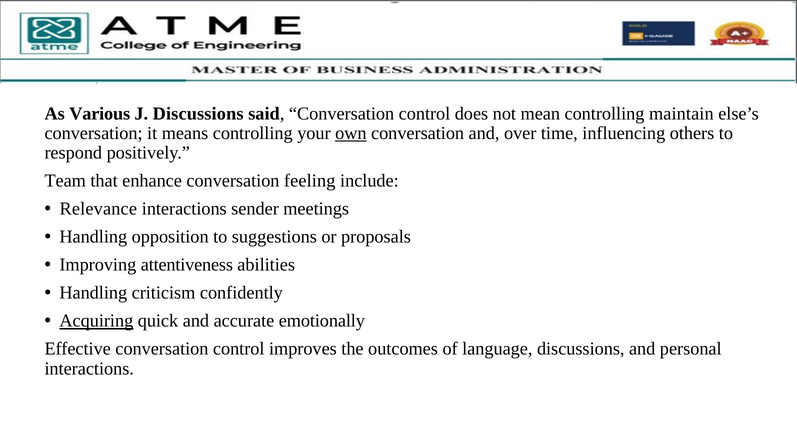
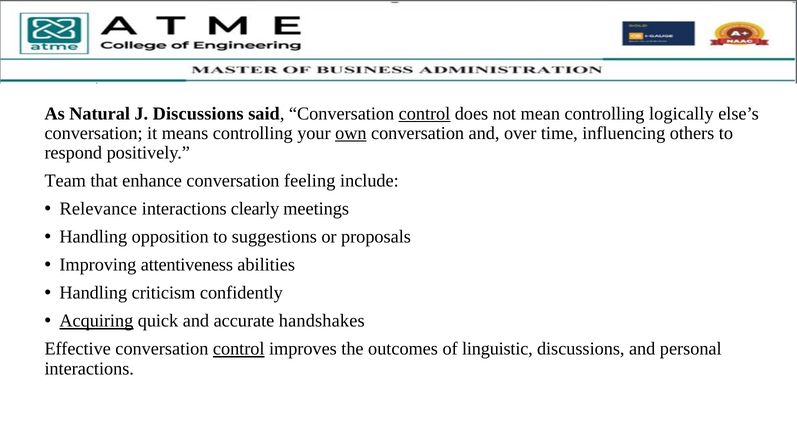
Various: Various -> Natural (100, 114)
control underline: none -> present (425, 114)
maintain: maintain -> logically (681, 114)
sender: sender -> clearly (255, 209)
emotionally: emotionally -> handshakes (322, 321)
control underline: none -> present (239, 349)
language: language -> linguistic (497, 349)
